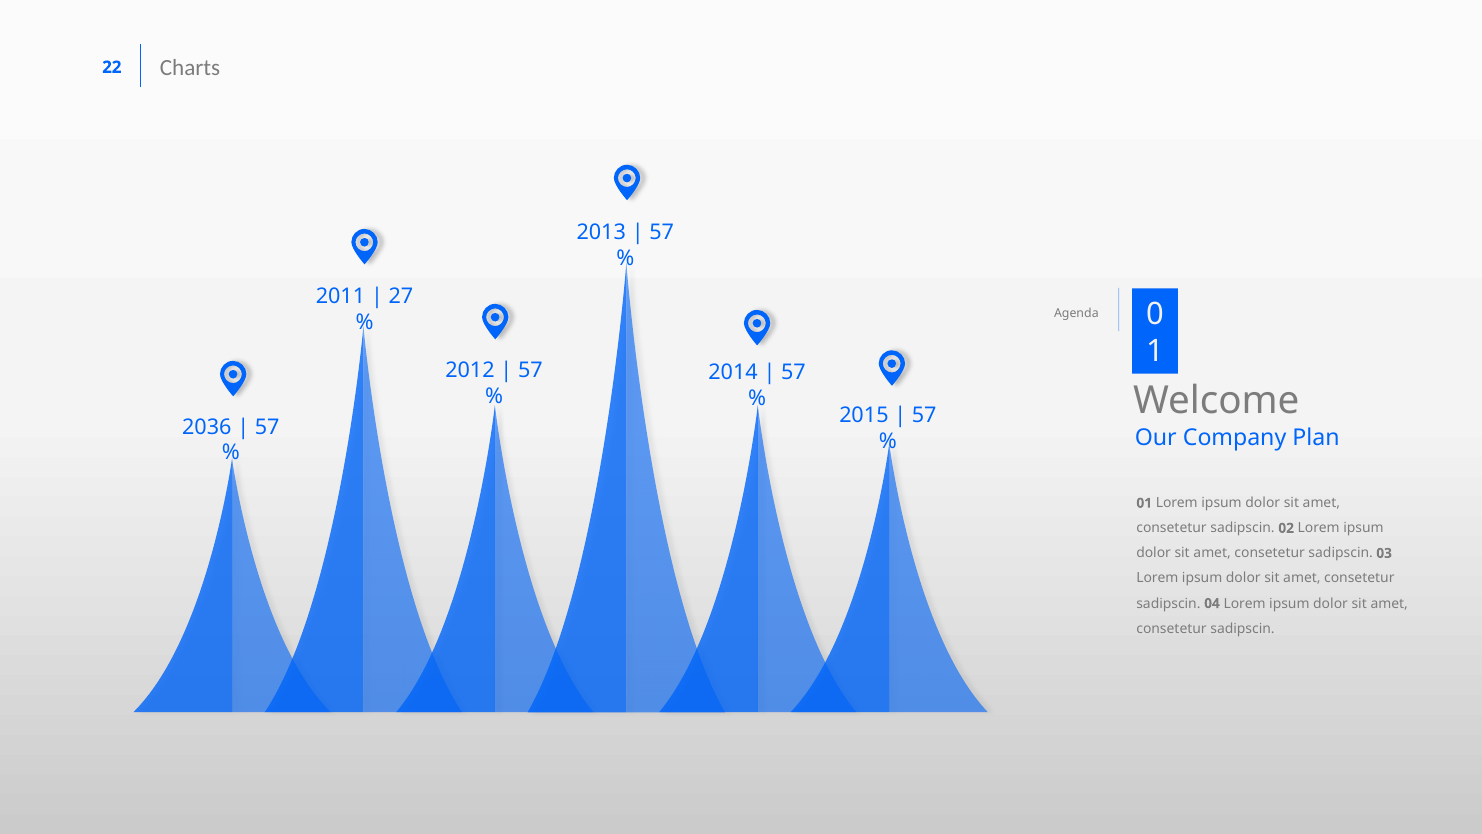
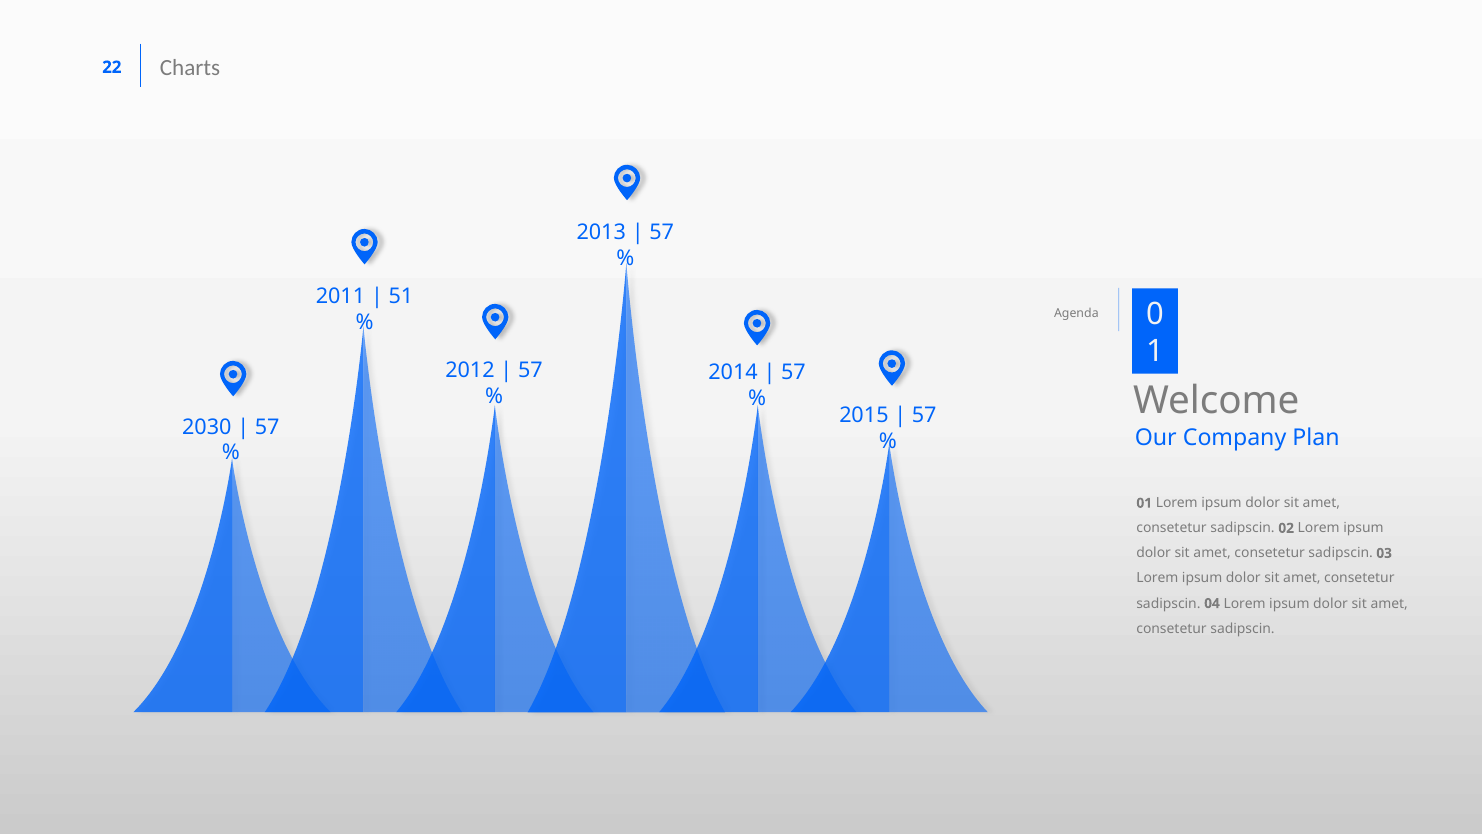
27: 27 -> 51 (401, 297)
2036: 2036 -> 2030 (207, 427)
